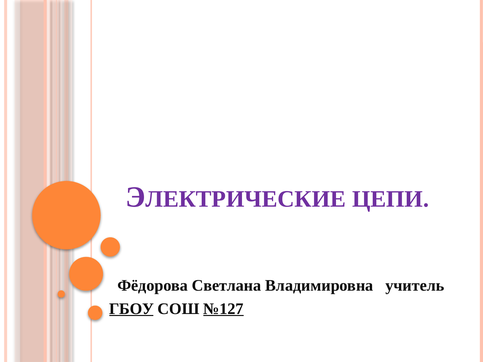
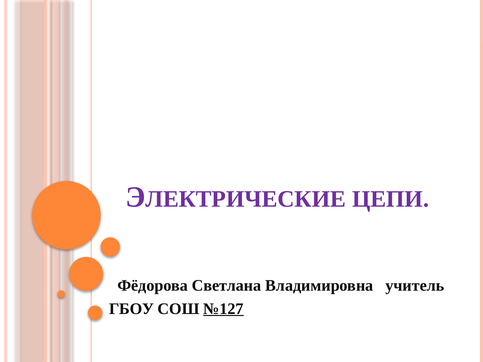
ГБОУ underline: present -> none (131, 309)
